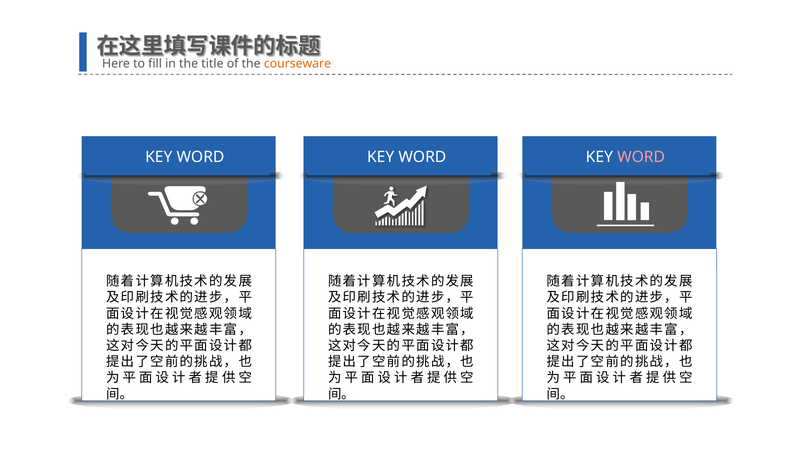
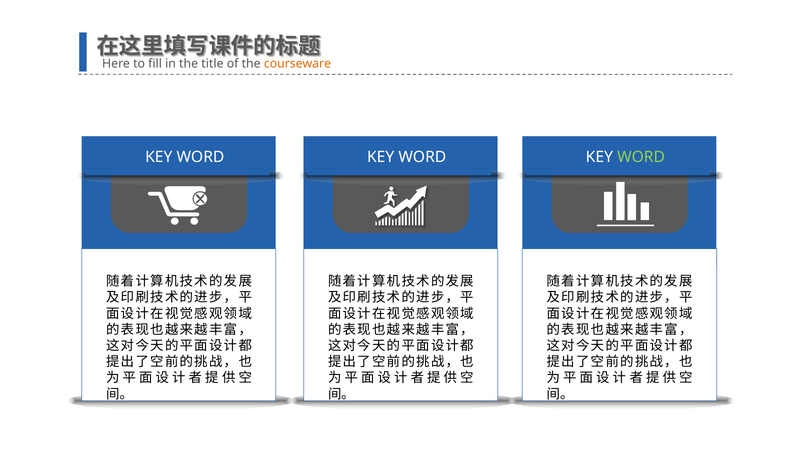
WORD colour: pink -> light green (641, 157)
